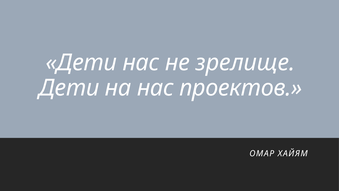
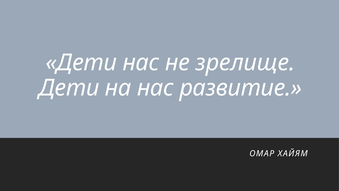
проектов: проектов -> развитие (241, 88)
